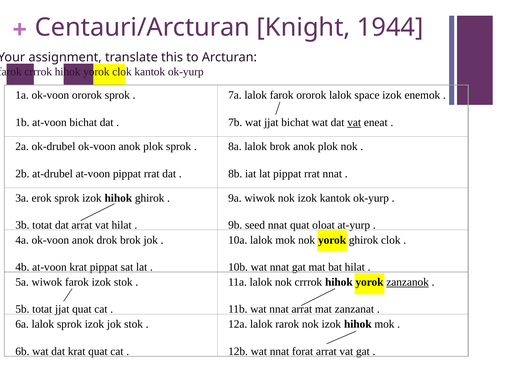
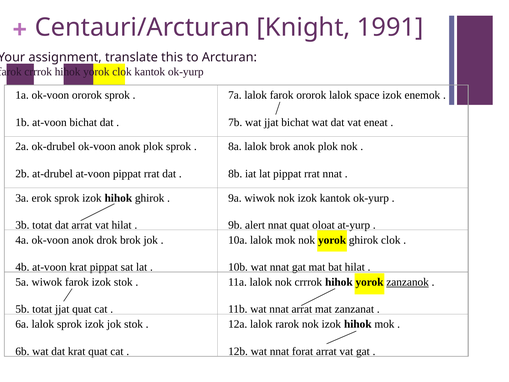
1944: 1944 -> 1991 (390, 27)
vat underline: present -> none (354, 122)
seed: seed -> alert (255, 225)
